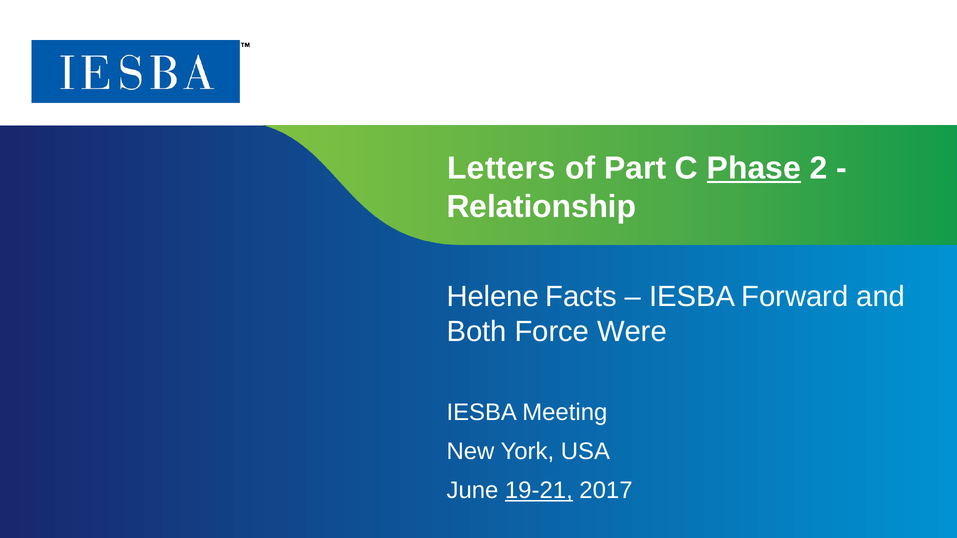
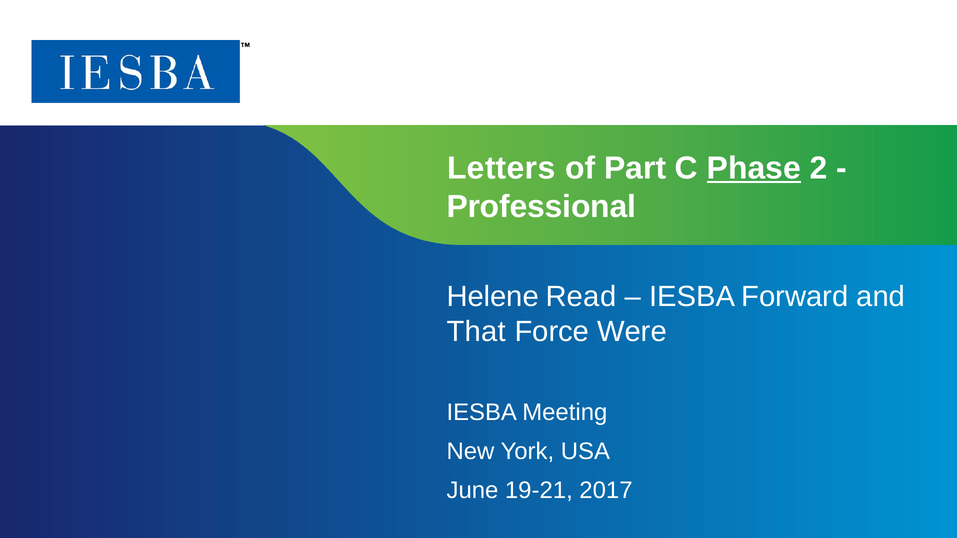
Relationship: Relationship -> Professional (541, 207)
Facts: Facts -> Read (581, 297)
Both: Both -> That (476, 332)
19-21 underline: present -> none (539, 491)
